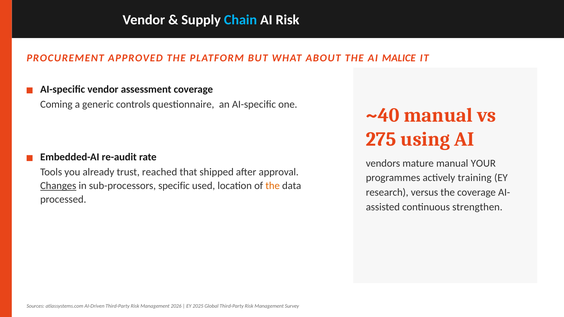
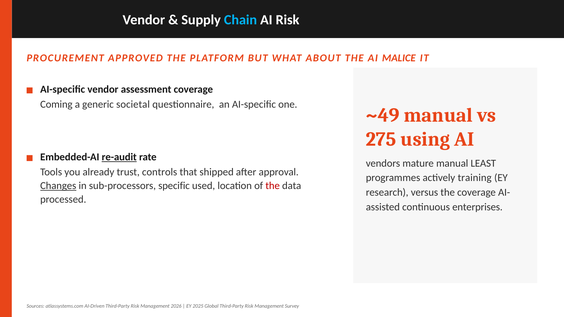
controls: controls -> societal (133, 105)
~40: ~40 -> ~49 (383, 115)
re-audit underline: none -> present (119, 157)
YOUR: YOUR -> LEAST (483, 163)
reached: reached -> controls (160, 172)
the colour: orange -> red (273, 186)
strengthen: strengthen -> enterprises (477, 207)
